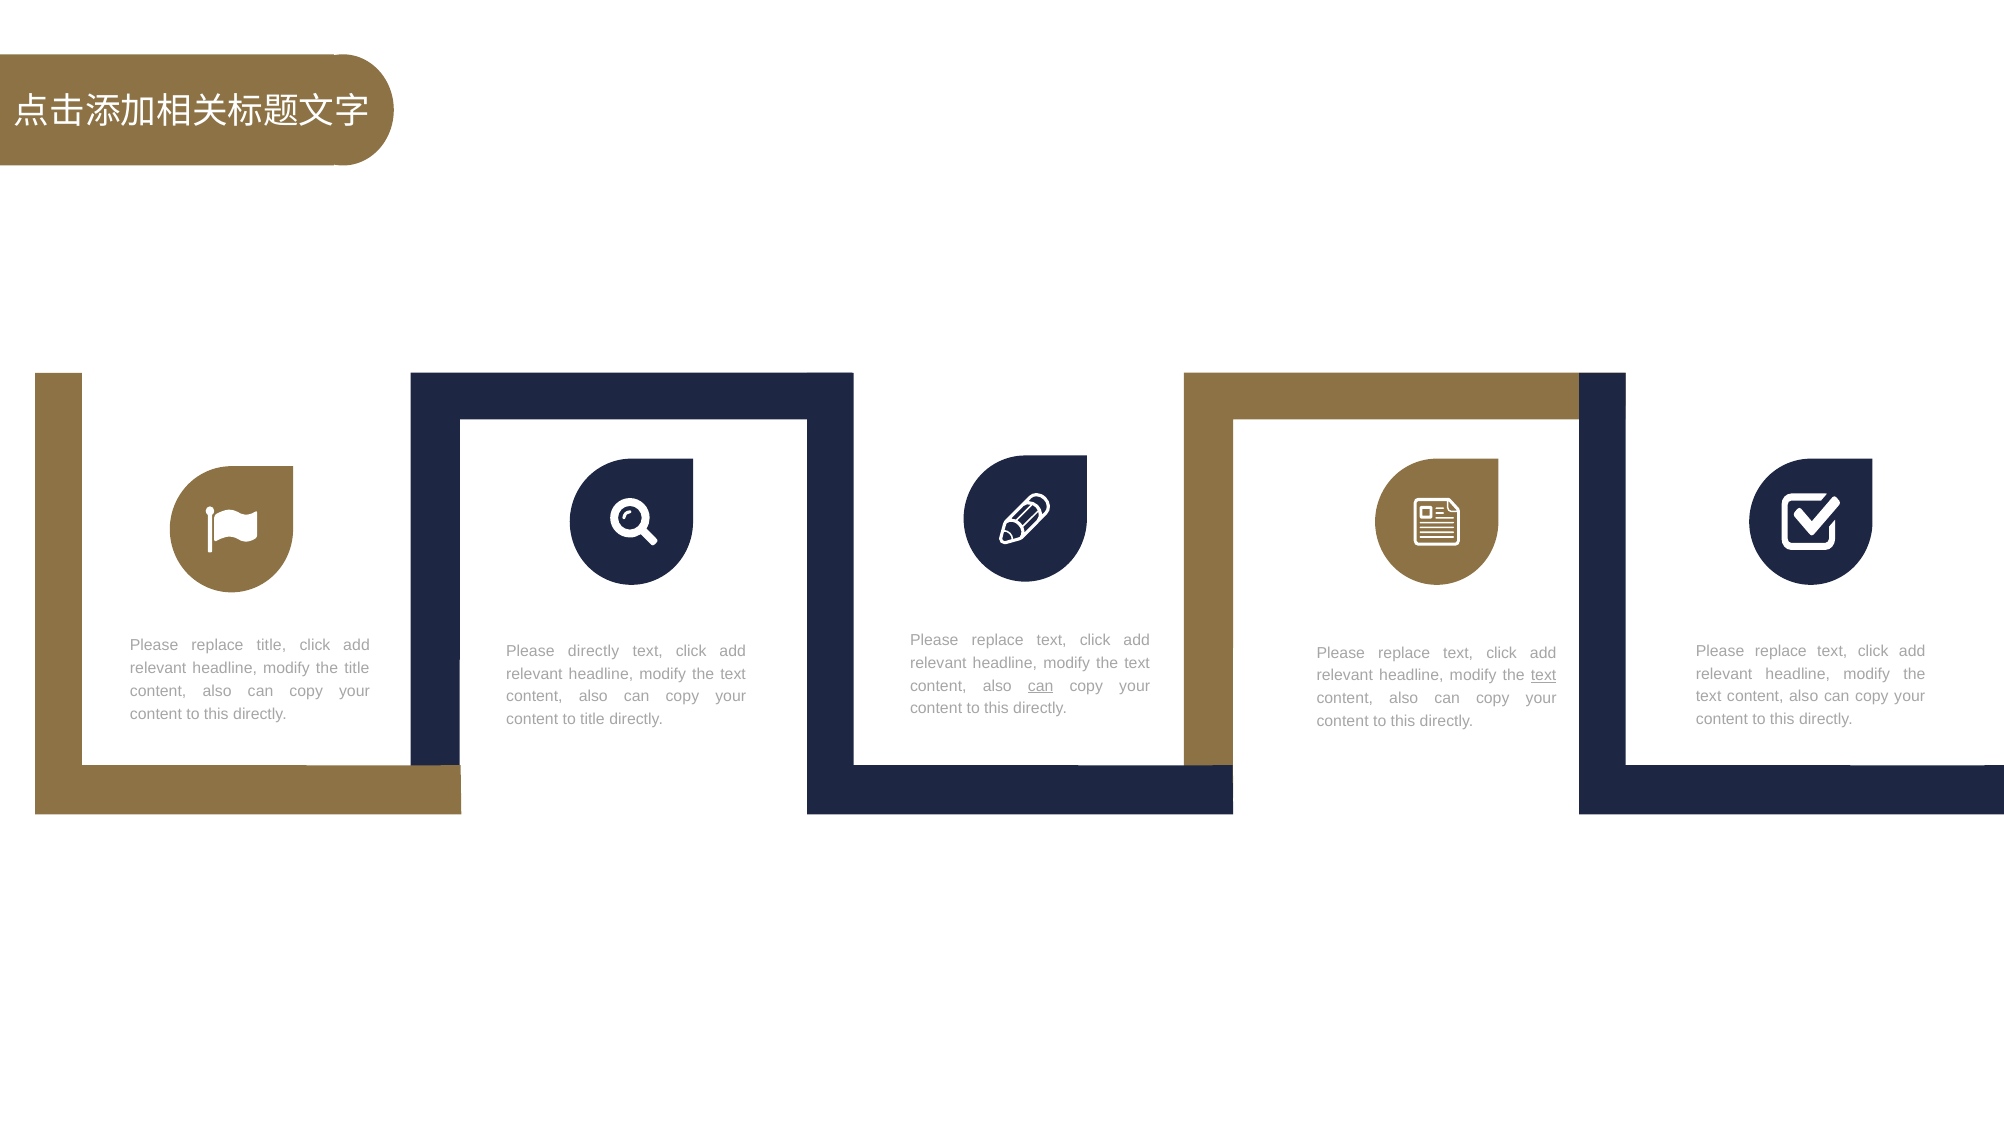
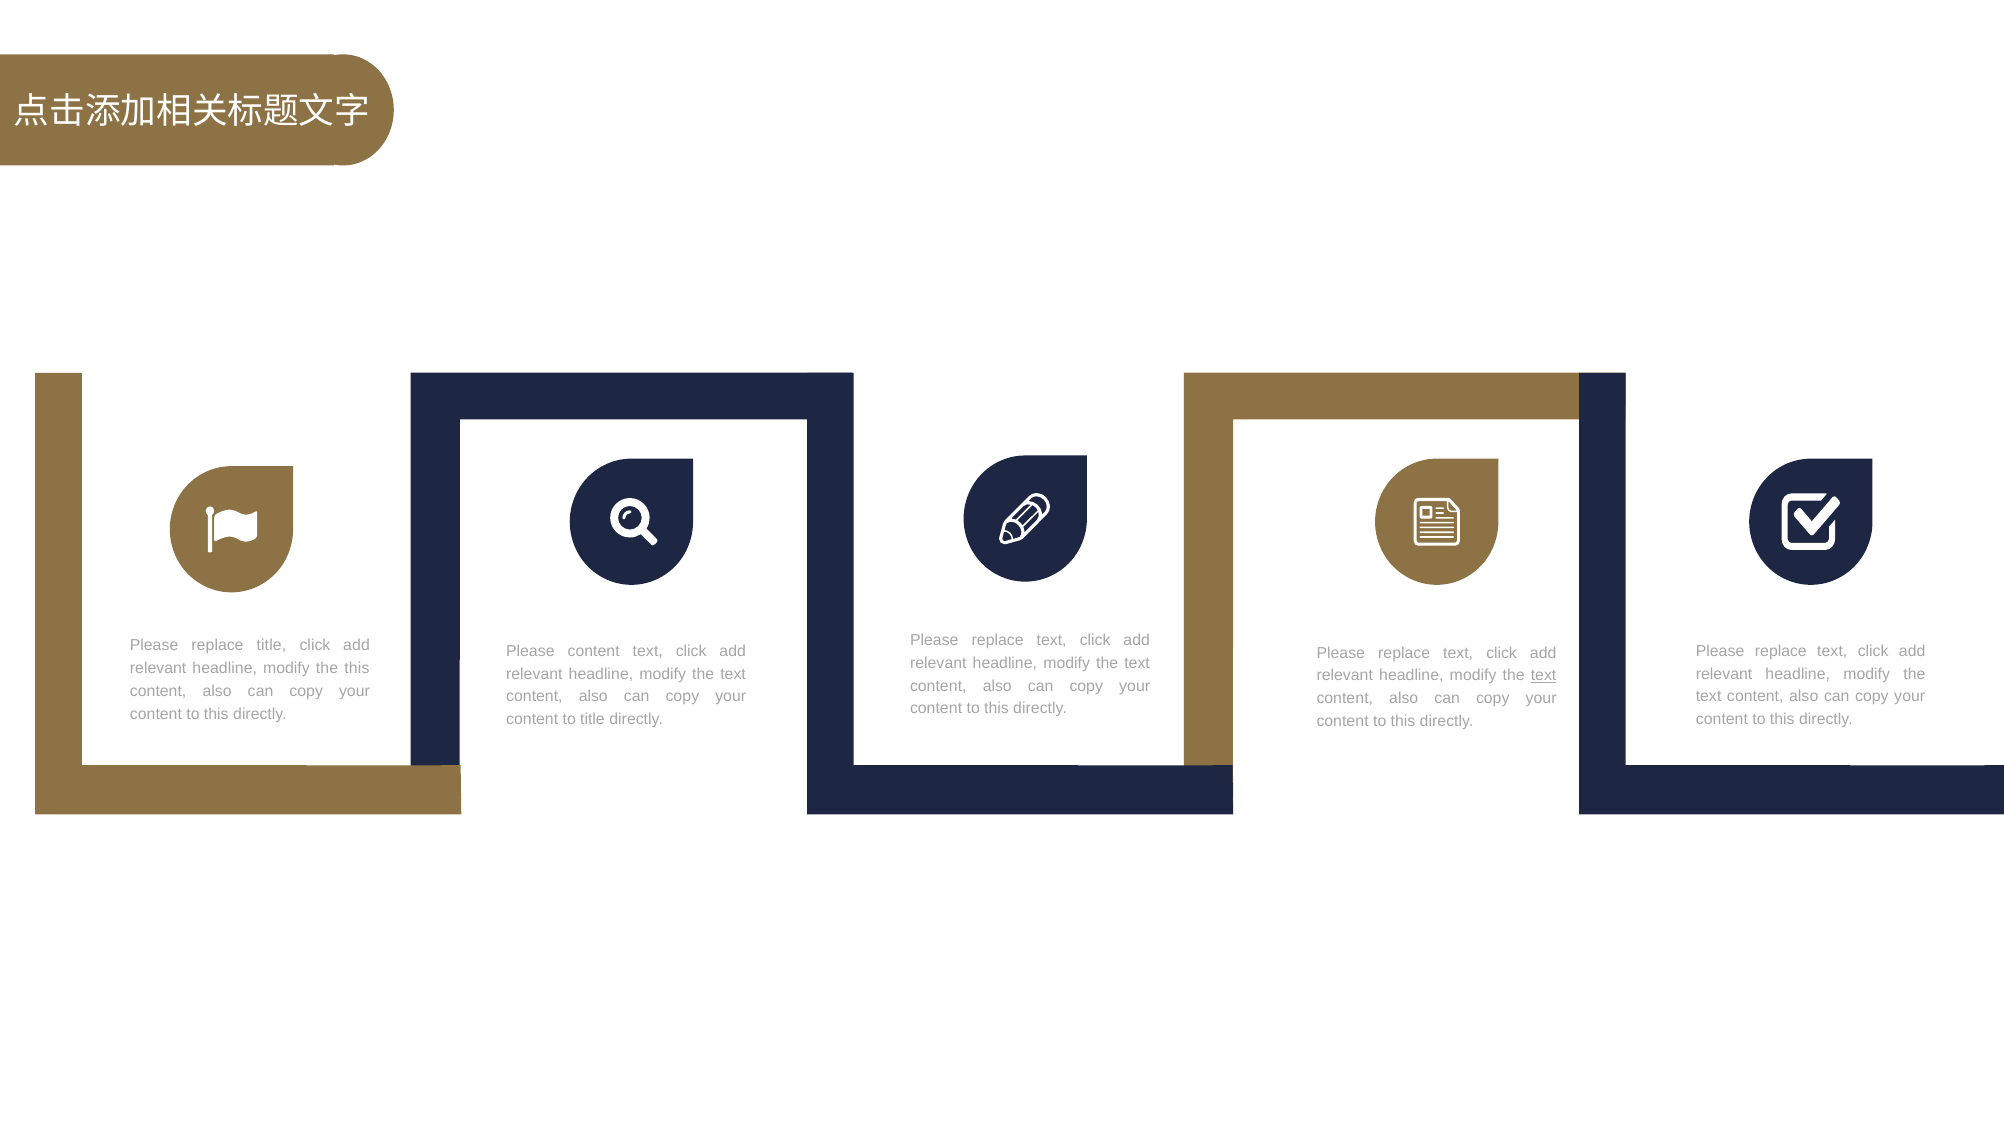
Please directly: directly -> content (594, 651)
the title: title -> this (357, 669)
can underline: present -> none (1041, 686)
